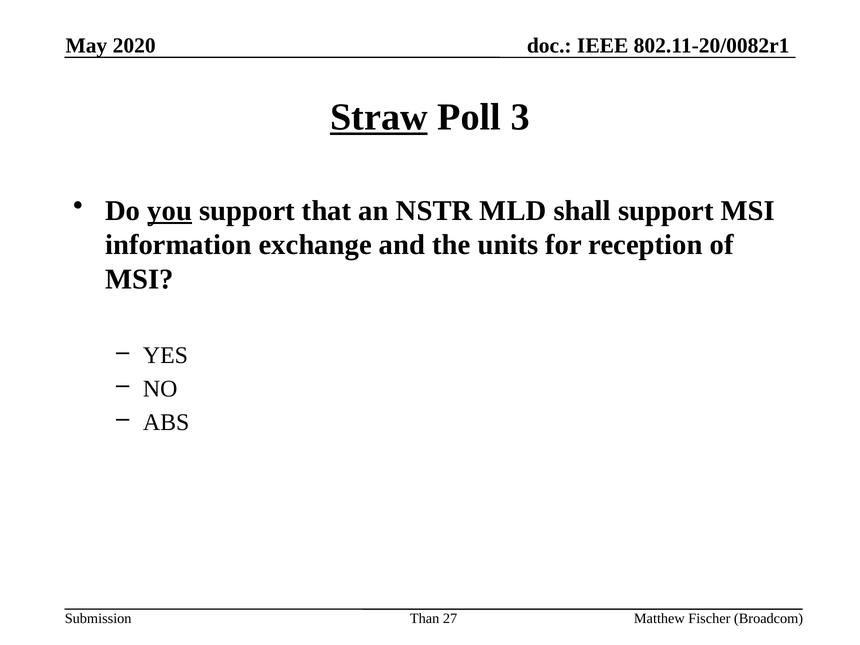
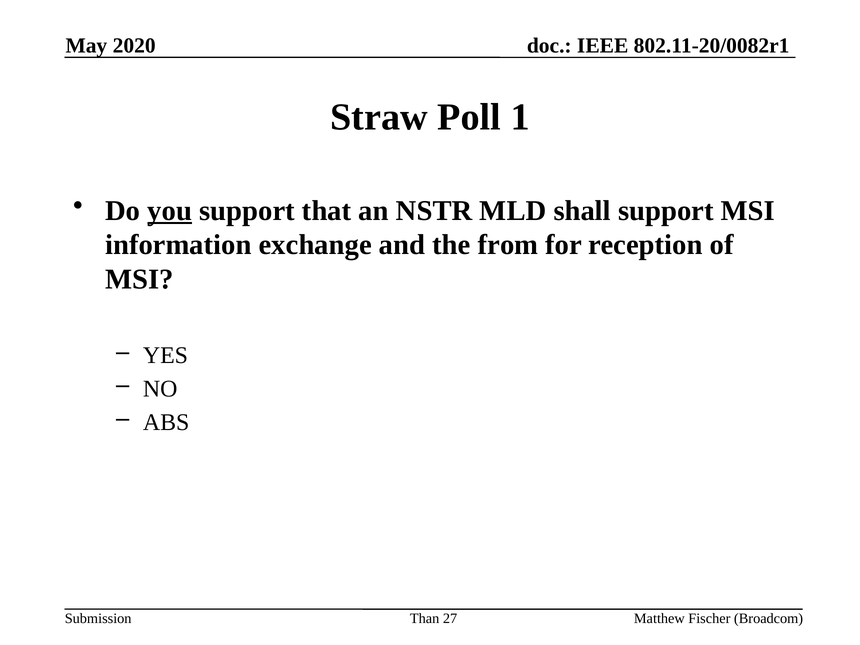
Straw underline: present -> none (379, 117)
3: 3 -> 1 (520, 117)
units: units -> from (508, 245)
